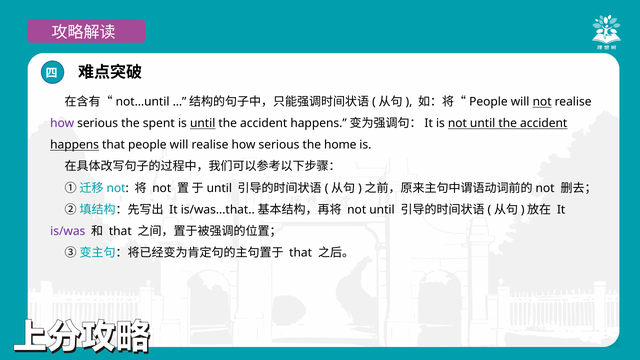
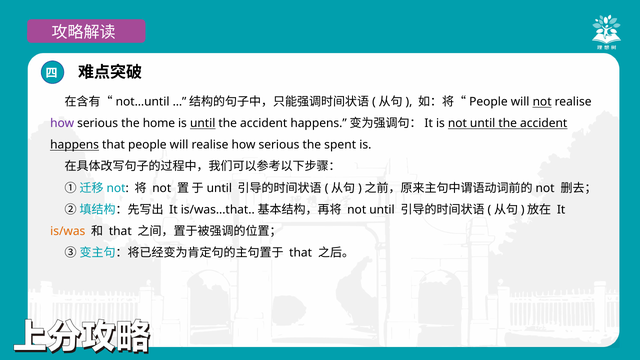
spent: spent -> home (159, 123)
home: home -> spent (340, 145)
is/was colour: purple -> orange (68, 231)
